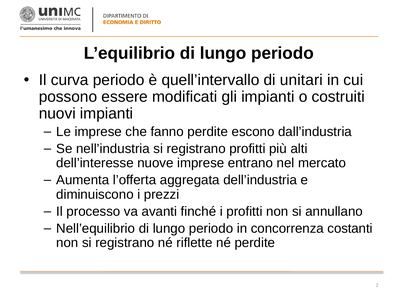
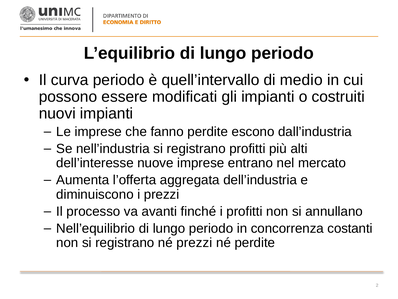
unitari: unitari -> medio (301, 80)
né riflette: riflette -> prezzi (194, 242)
